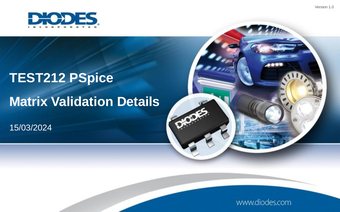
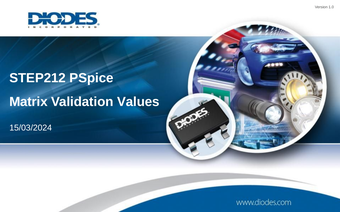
TEST212: TEST212 -> STEP212 (38, 78)
Details: Details -> Values (138, 102)
